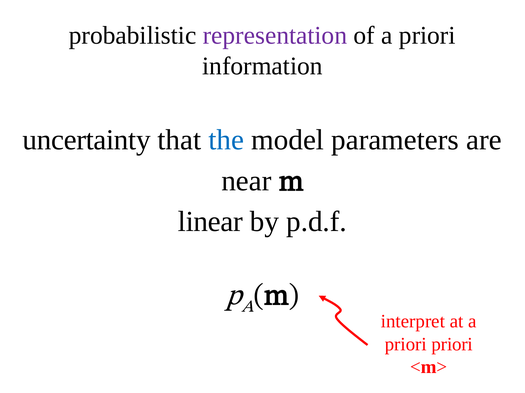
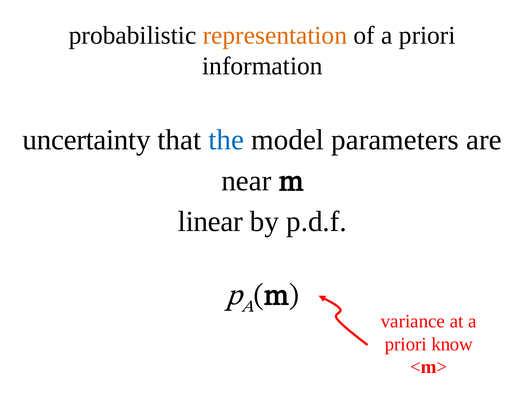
representation colour: purple -> orange (275, 35)
interpret: interpret -> variance (413, 322)
priori priori: priori -> know (452, 345)
